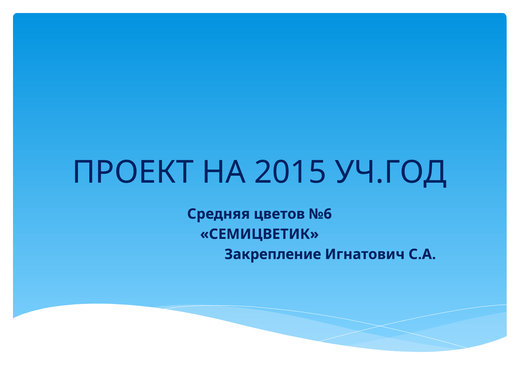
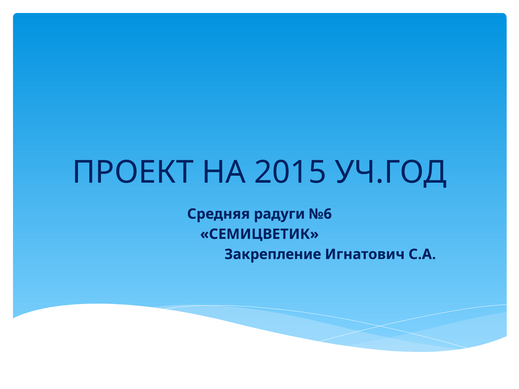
цветов: цветов -> радуги (279, 214)
